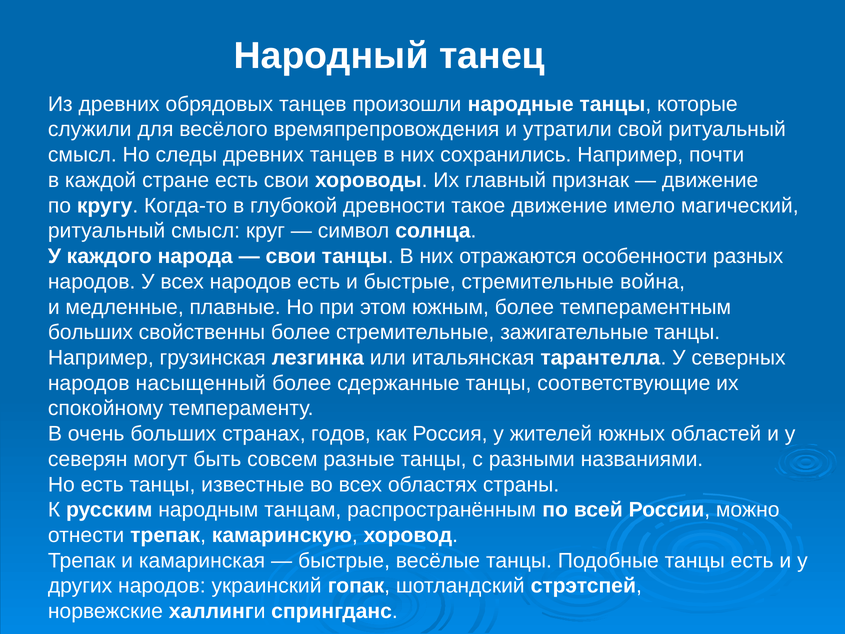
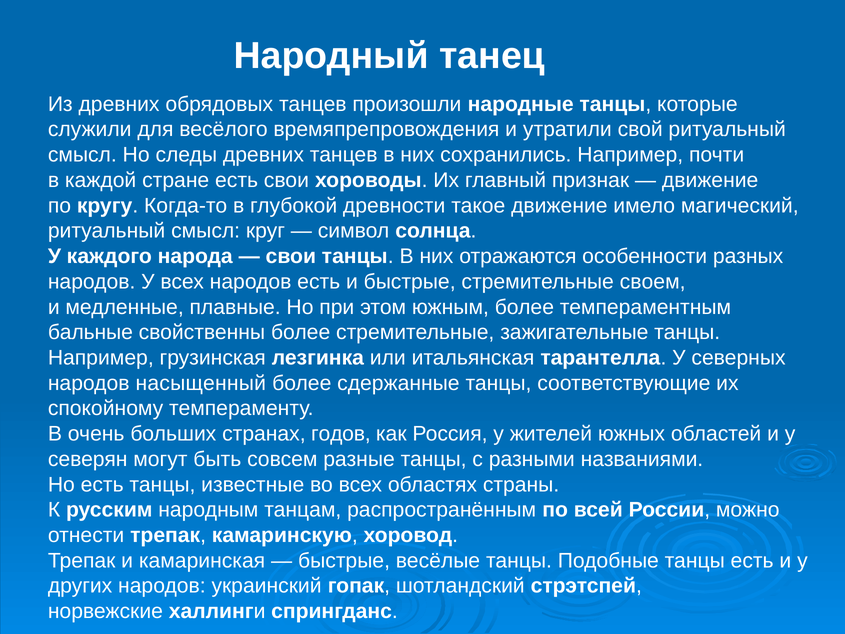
война: война -> своем (653, 282)
больших: больших -> бальные (90, 332)
